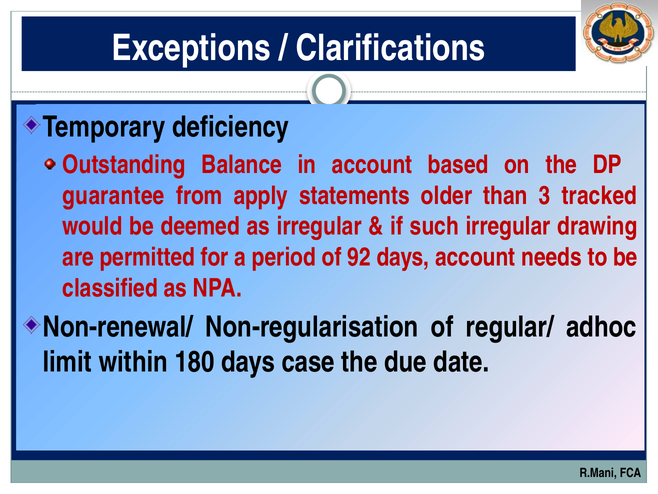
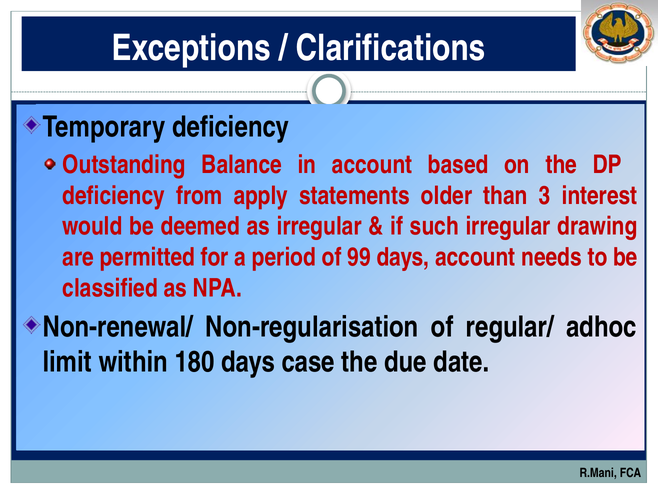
guarantee: guarantee -> deficiency (114, 196)
tracked: tracked -> interest (600, 196)
92: 92 -> 99 (359, 257)
